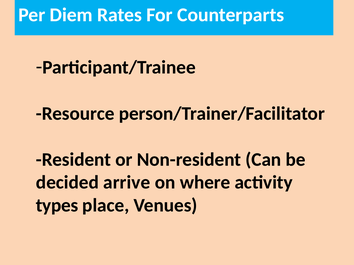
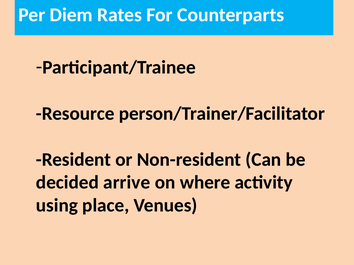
types: types -> using (57, 206)
